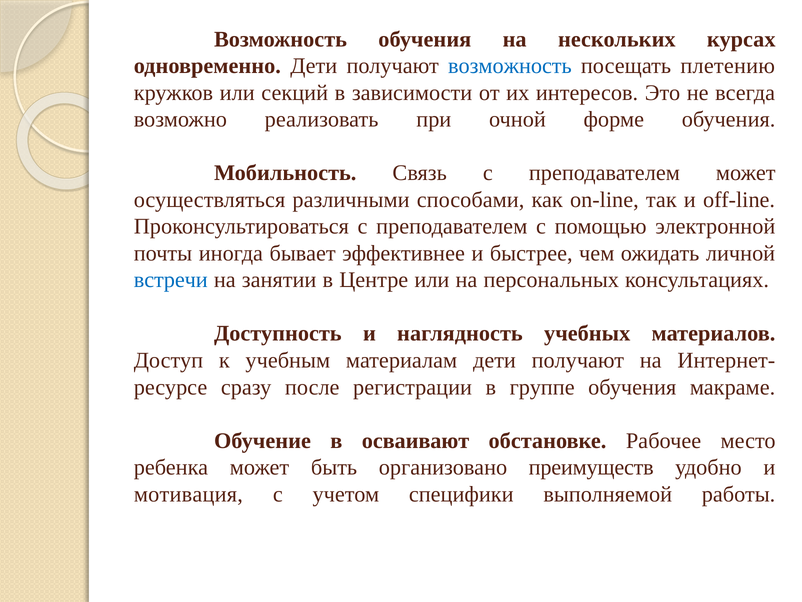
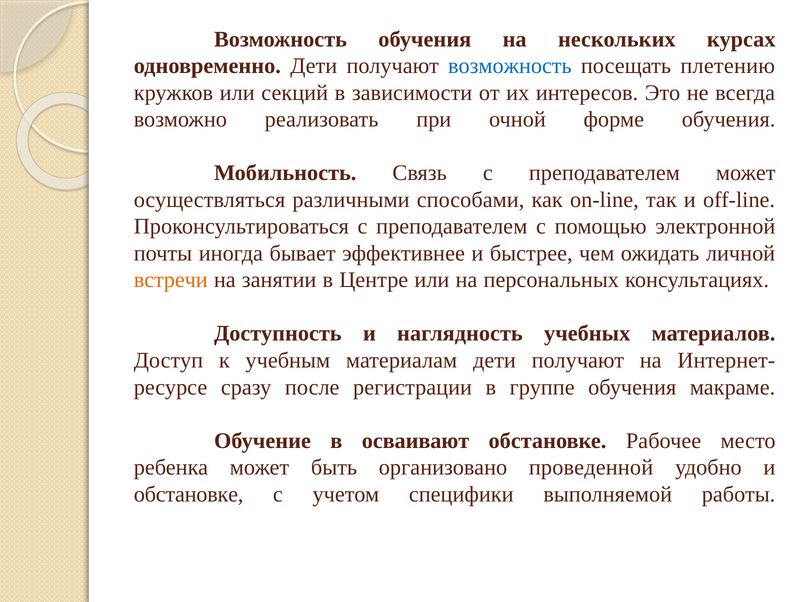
встречи colour: blue -> orange (171, 280)
преимуществ: преимуществ -> проведенной (591, 467)
мотивация: мотивация -> обстановке (189, 494)
